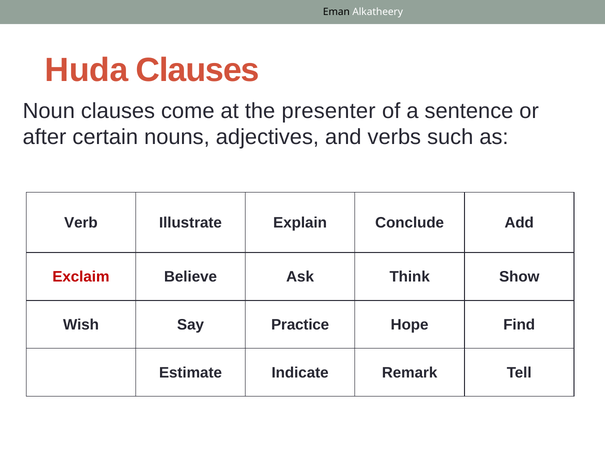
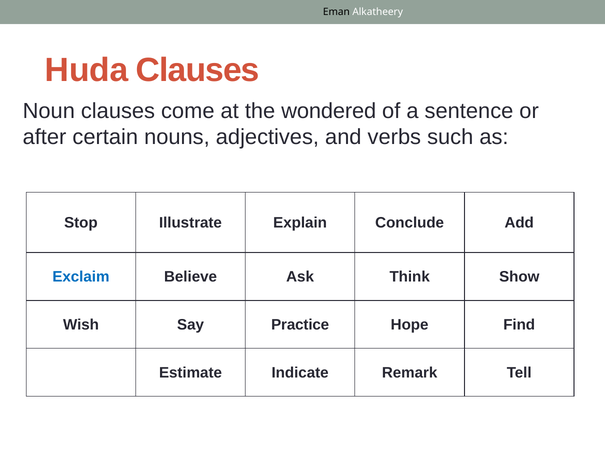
presenter: presenter -> wondered (329, 111)
Verb: Verb -> Stop (81, 223)
Exclaim colour: red -> blue (81, 277)
